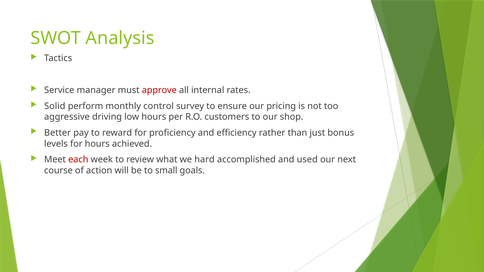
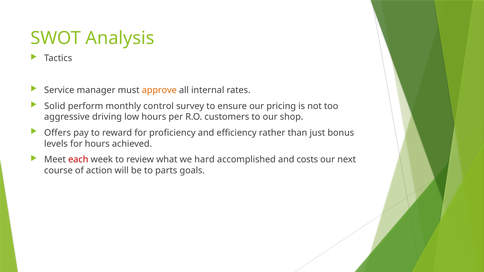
approve colour: red -> orange (159, 90)
Better: Better -> Offers (58, 133)
used: used -> costs (307, 160)
small: small -> parts (166, 171)
